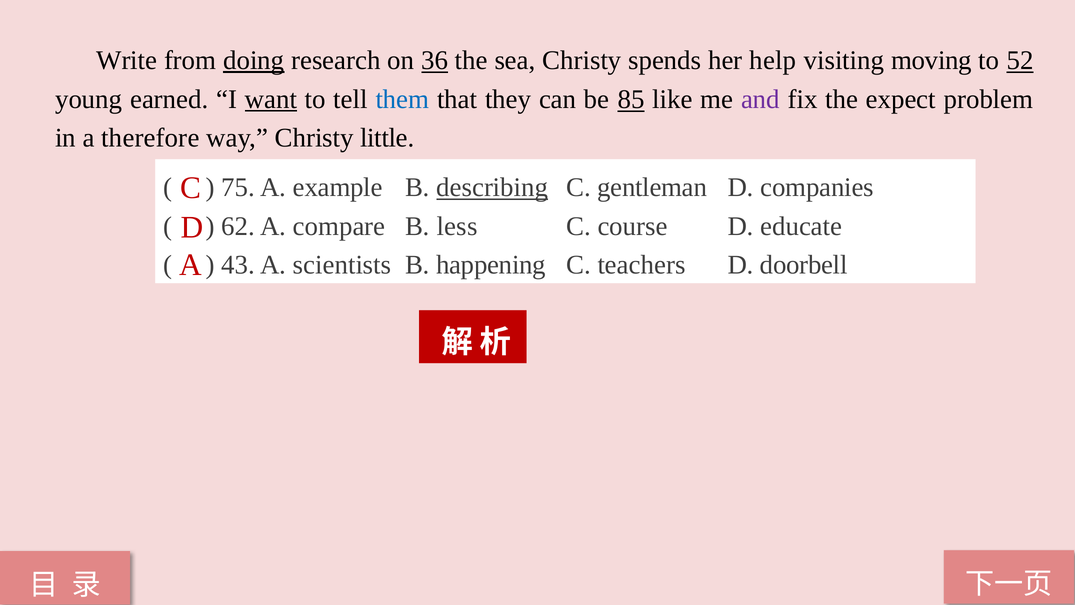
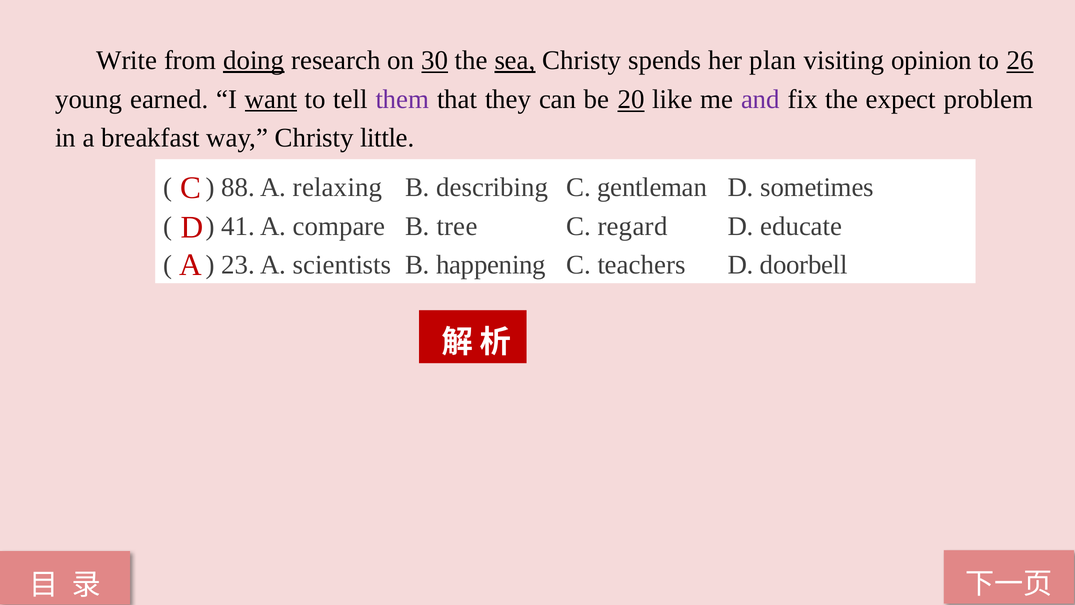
36: 36 -> 30 (435, 60)
sea underline: none -> present (515, 60)
help: help -> plan (773, 60)
moving: moving -> opinion (932, 60)
52: 52 -> 26 (1020, 60)
them colour: blue -> purple (402, 99)
85: 85 -> 20 (631, 99)
therefore: therefore -> breakfast (150, 138)
75: 75 -> 88 (238, 187)
example: example -> relaxing (338, 187)
describing underline: present -> none (492, 187)
companies: companies -> sometimes (817, 187)
62: 62 -> 41 (238, 226)
less: less -> tree (457, 226)
course: course -> regard (633, 226)
43: 43 -> 23 (238, 265)
